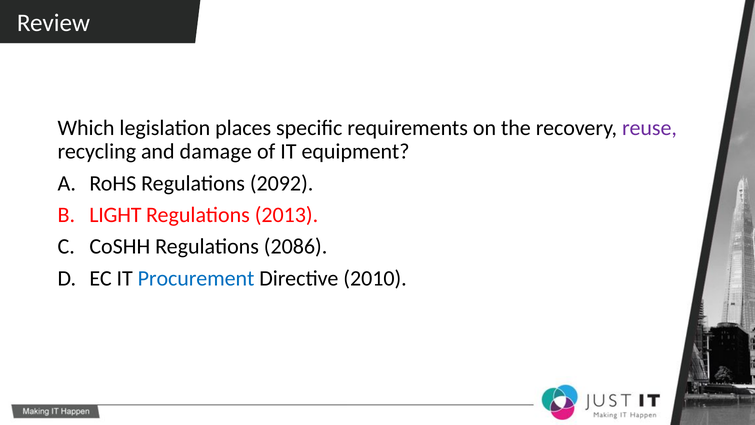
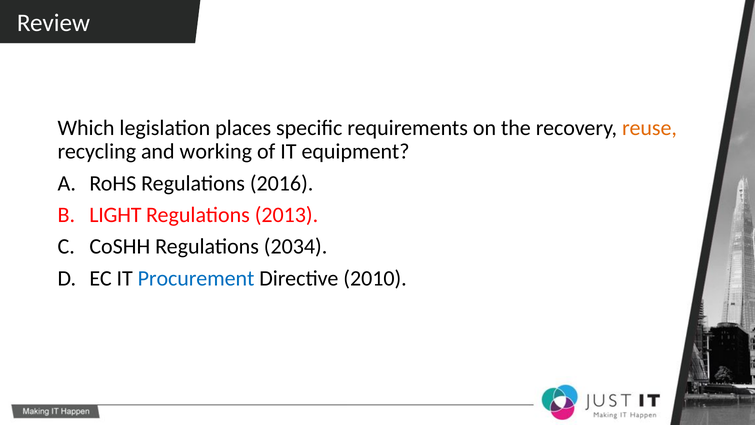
reuse colour: purple -> orange (649, 128)
damage: damage -> working (216, 151)
2092: 2092 -> 2016 (282, 183)
2086: 2086 -> 2034 (296, 246)
